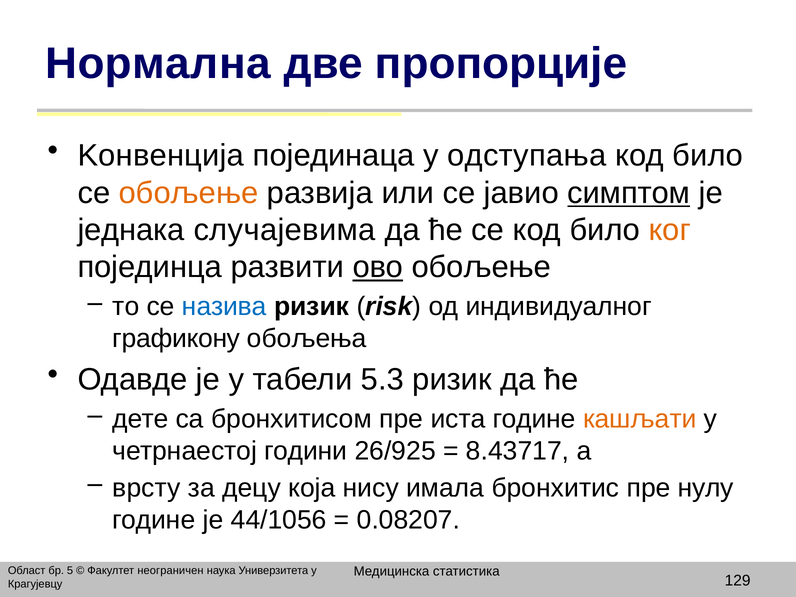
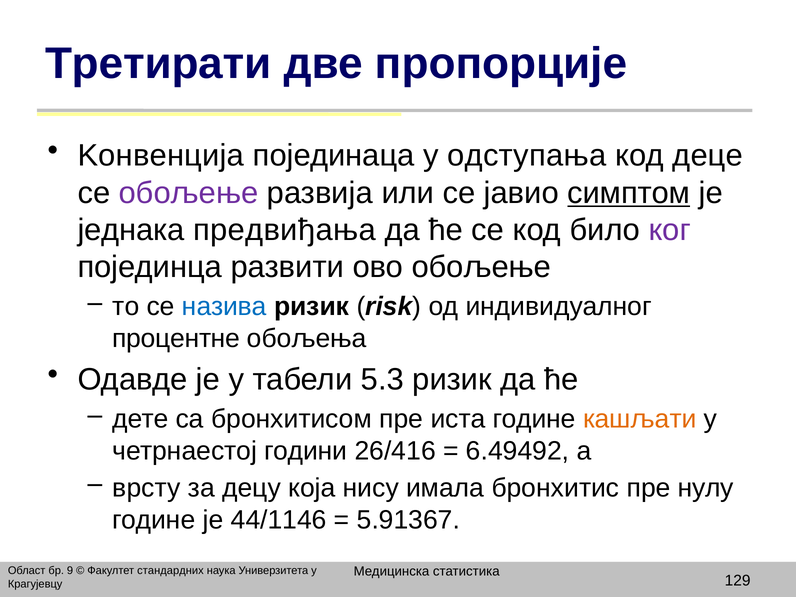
Нормална: Нормална -> Третирати (158, 63)
било: било -> деце (708, 156)
обољење colour: orange -> purple (189, 193)
случајевима: случајевима -> предвиђања (285, 230)
ког colour: orange -> purple (670, 230)
ово underline: present -> none (378, 267)
графикону: графикону -> процентне (176, 339)
26/925: 26/925 -> 26/416 (395, 451)
8.43717: 8.43717 -> 6.49492 (518, 451)
44/1056: 44/1056 -> 44/1146 (279, 520)
0.08207: 0.08207 -> 5.91367 (408, 520)
5: 5 -> 9 (70, 571)
неограничен: неограничен -> стандардних (170, 571)
